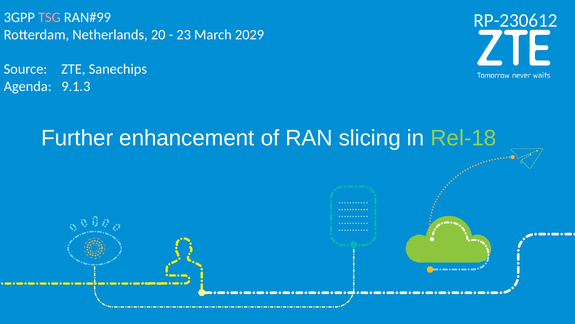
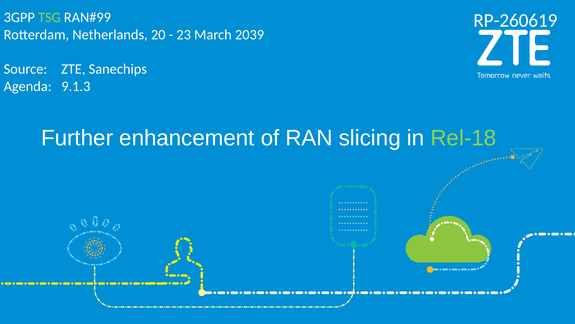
TSG colour: pink -> light green (49, 17)
RP-230612: RP-230612 -> RP-260619 (516, 21)
2029: 2029 -> 2039 (250, 35)
